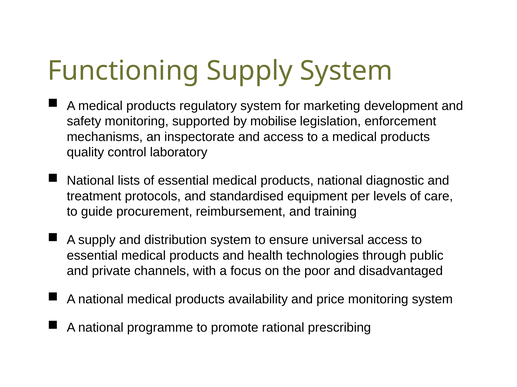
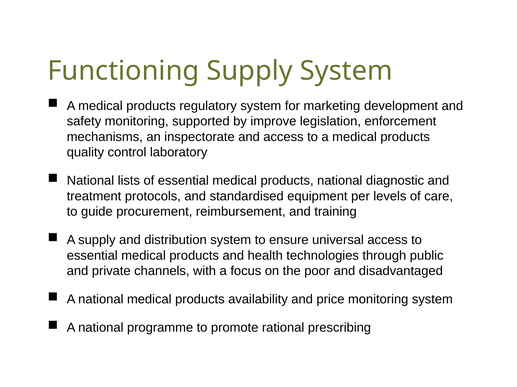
mobilise: mobilise -> improve (273, 122)
